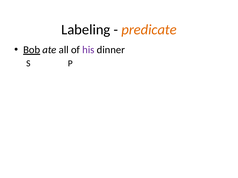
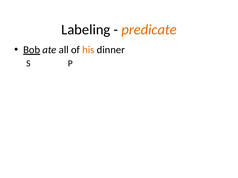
his colour: purple -> orange (88, 50)
